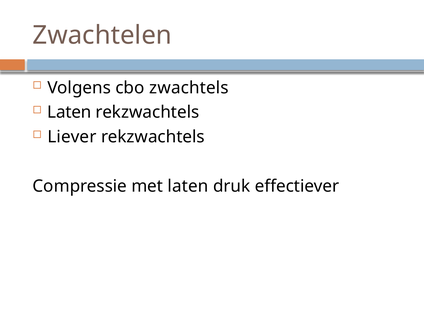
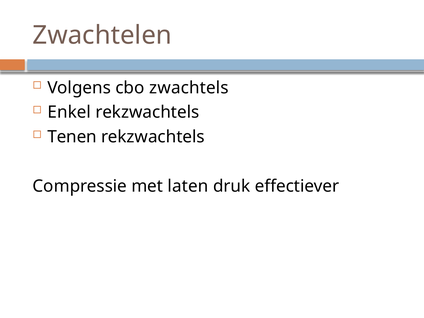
Laten: Laten -> Enkel (69, 112)
Liever: Liever -> Tenen (72, 137)
